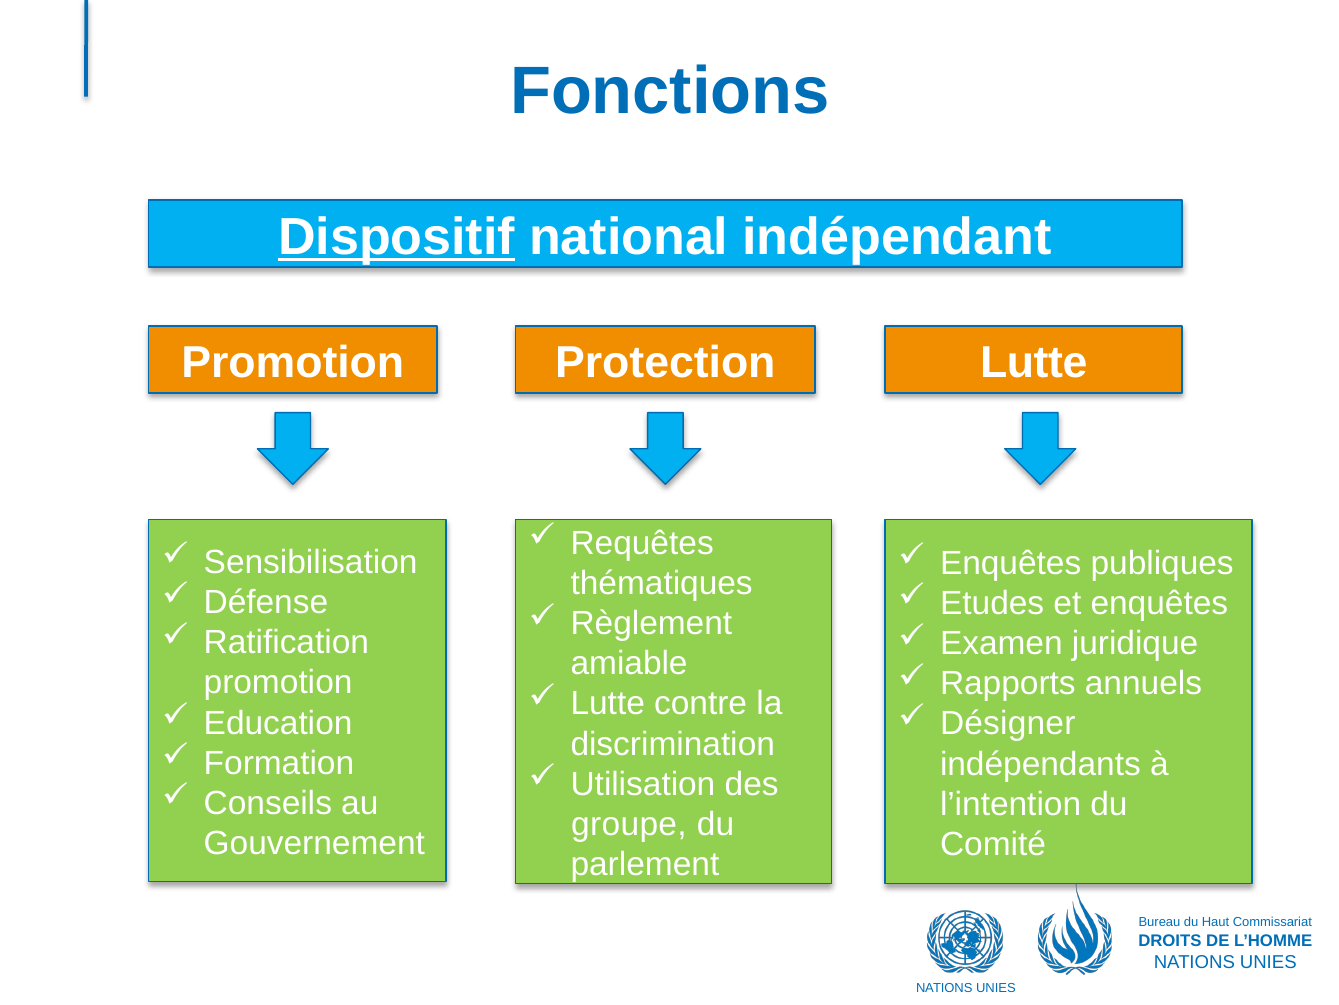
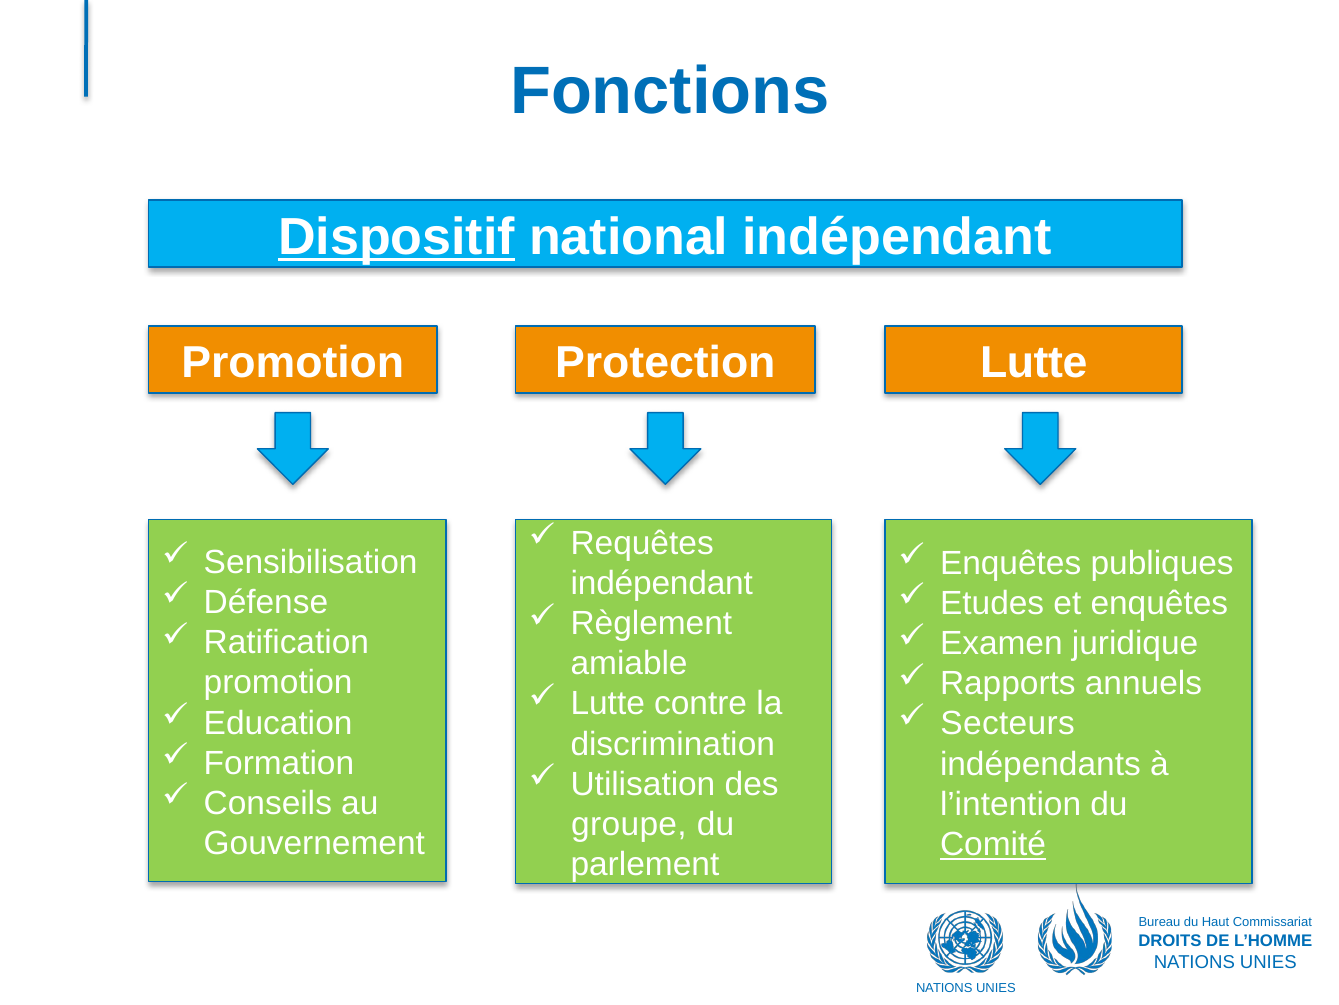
thématiques: thématiques -> indépendant (662, 583)
Désigner: Désigner -> Secteurs (1008, 723)
Comité underline: none -> present (993, 844)
